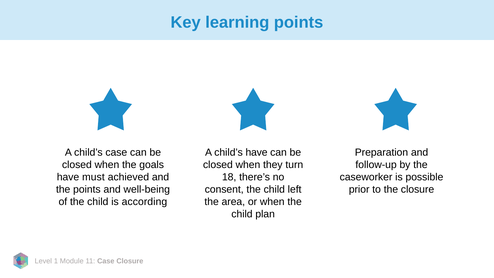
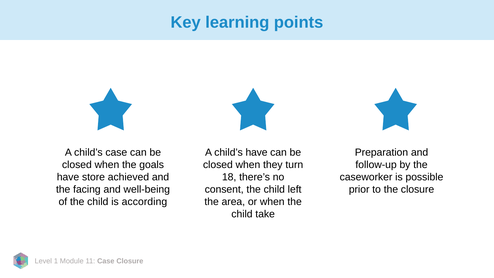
must: must -> store (93, 177)
the points: points -> facing (87, 189)
plan: plan -> take (265, 214)
